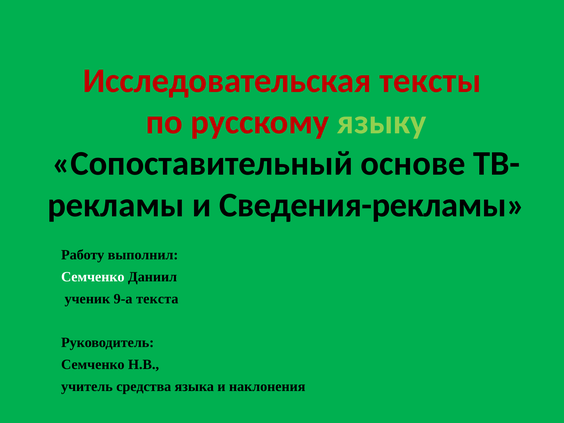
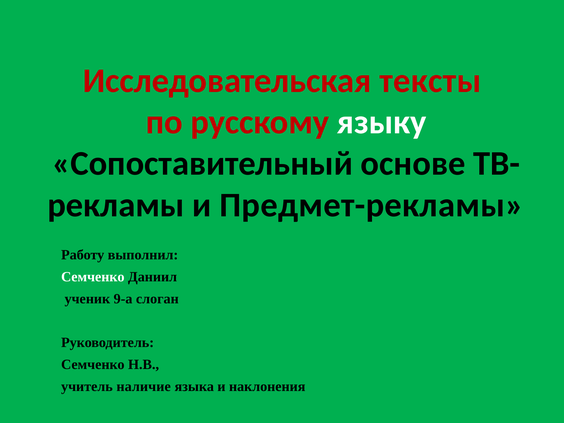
языку colour: light green -> white (382, 122)
Сведения-рекламы: Сведения-рекламы -> Предмет-рекламы (372, 205)
текста: текста -> слоган (157, 299)
средства: средства -> наличие (144, 386)
